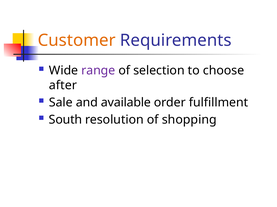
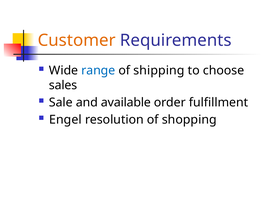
range colour: purple -> blue (98, 71)
selection: selection -> shipping (159, 71)
after: after -> sales (63, 86)
South: South -> Engel (65, 120)
